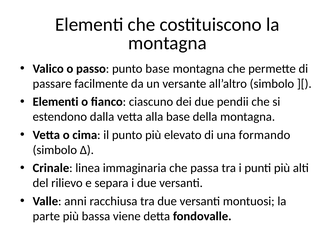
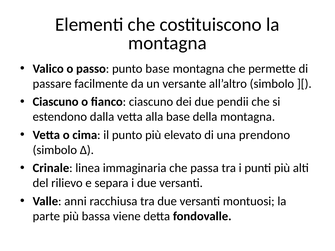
Elementi: Elementi -> Ciascuno (56, 102)
formando: formando -> prendono (265, 135)
